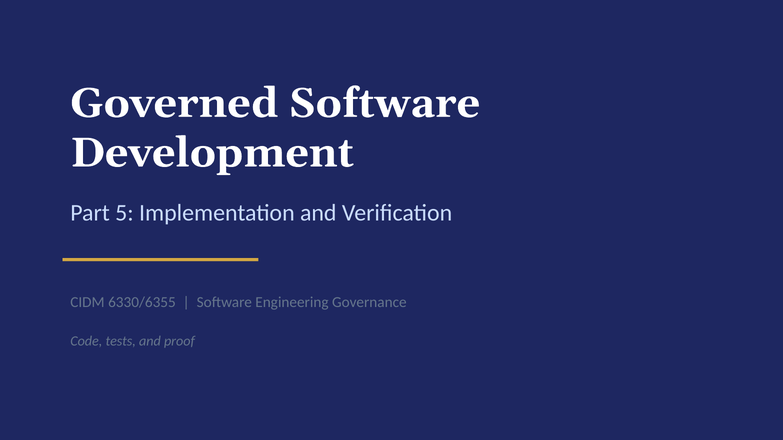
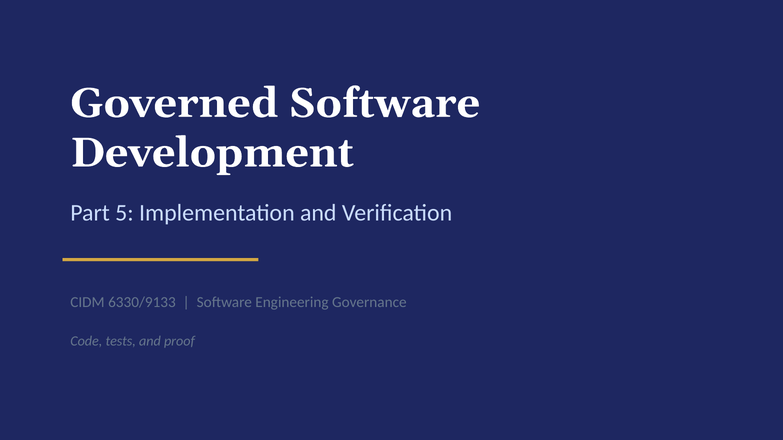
6330/6355: 6330/6355 -> 6330/9133 (142, 302)
